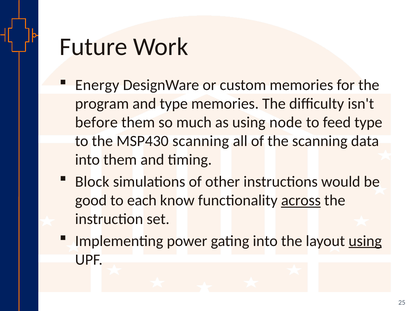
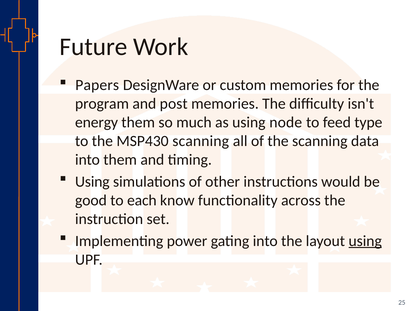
Energy: Energy -> Papers (97, 85)
and type: type -> post (174, 104)
before: before -> energy (97, 123)
Block: Block -> Using (92, 182)
across underline: present -> none (301, 201)
